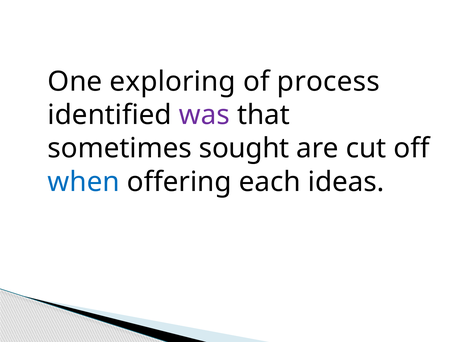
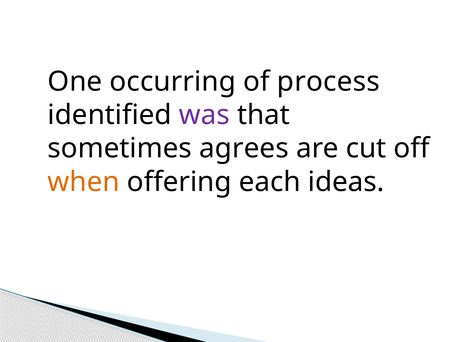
exploring: exploring -> occurring (173, 82)
sought: sought -> agrees (244, 148)
when colour: blue -> orange (84, 182)
